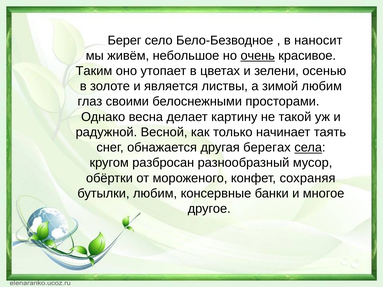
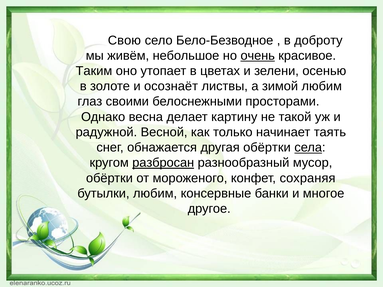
Берег: Берег -> Свою (124, 40)
наносит: наносит -> доброту (318, 40)
является: является -> осознаёт (171, 86)
другая берегах: берегах -> обёртки (267, 148)
разбросан underline: none -> present (163, 163)
